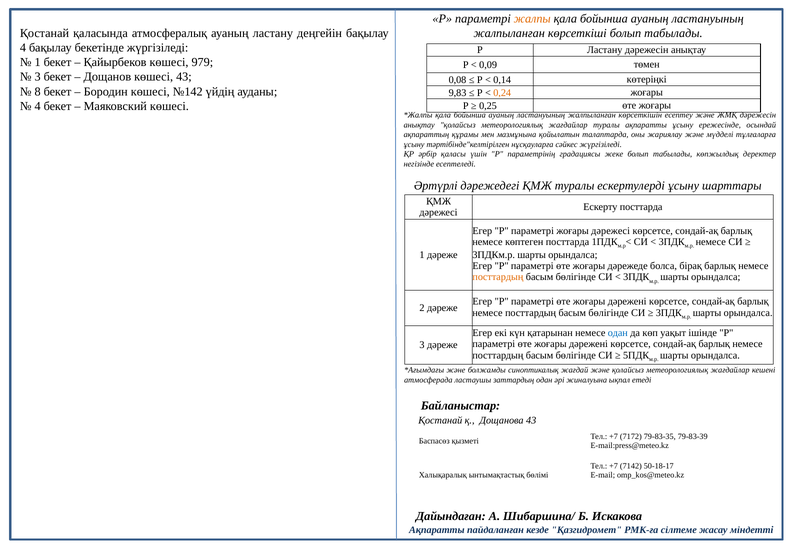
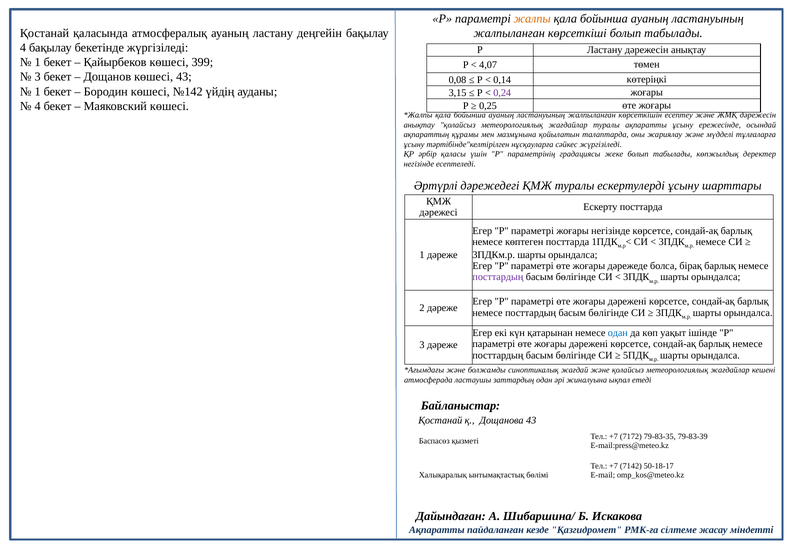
979: 979 -> 399 (202, 62)
0,09: 0,09 -> 4,07 (488, 65)
8: 8 -> 1 (38, 92)
9,83: 9,83 -> 3,15 (458, 93)
0,24 colour: orange -> purple (502, 93)
жоғары дәрежесі: дәрежесі -> негізінде (611, 231)
посттардың colour: orange -> purple (498, 277)
